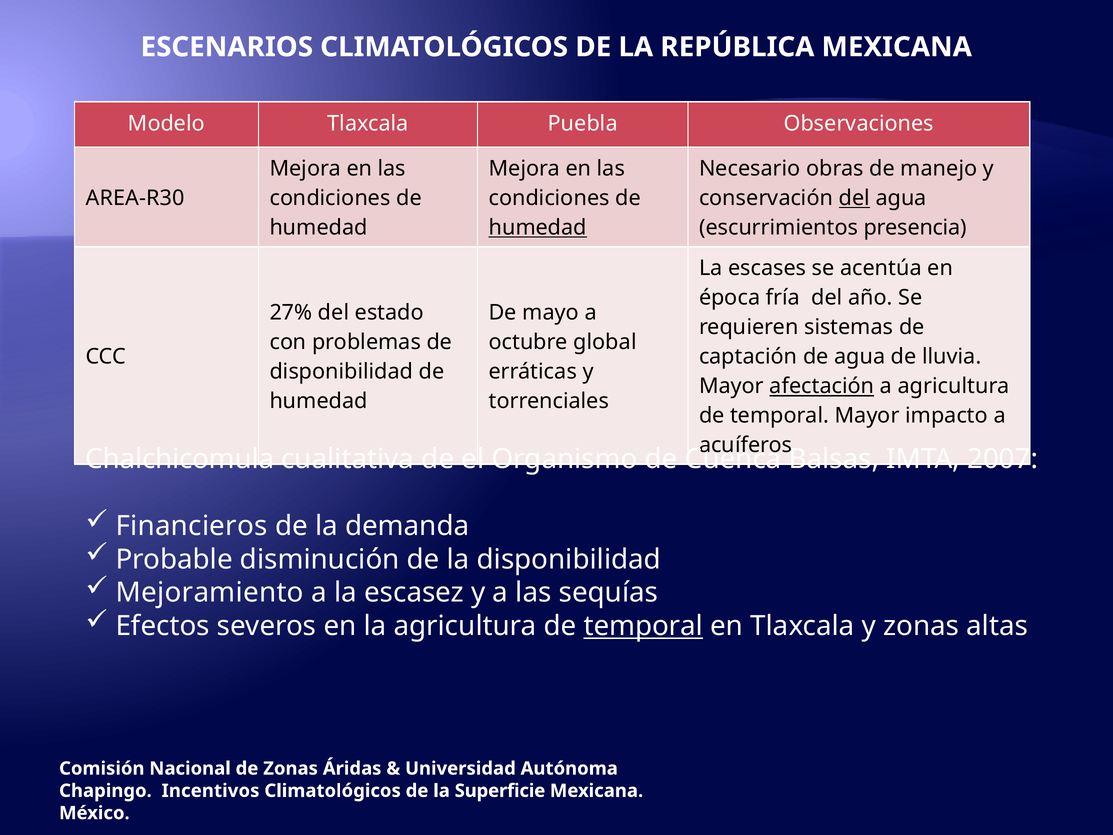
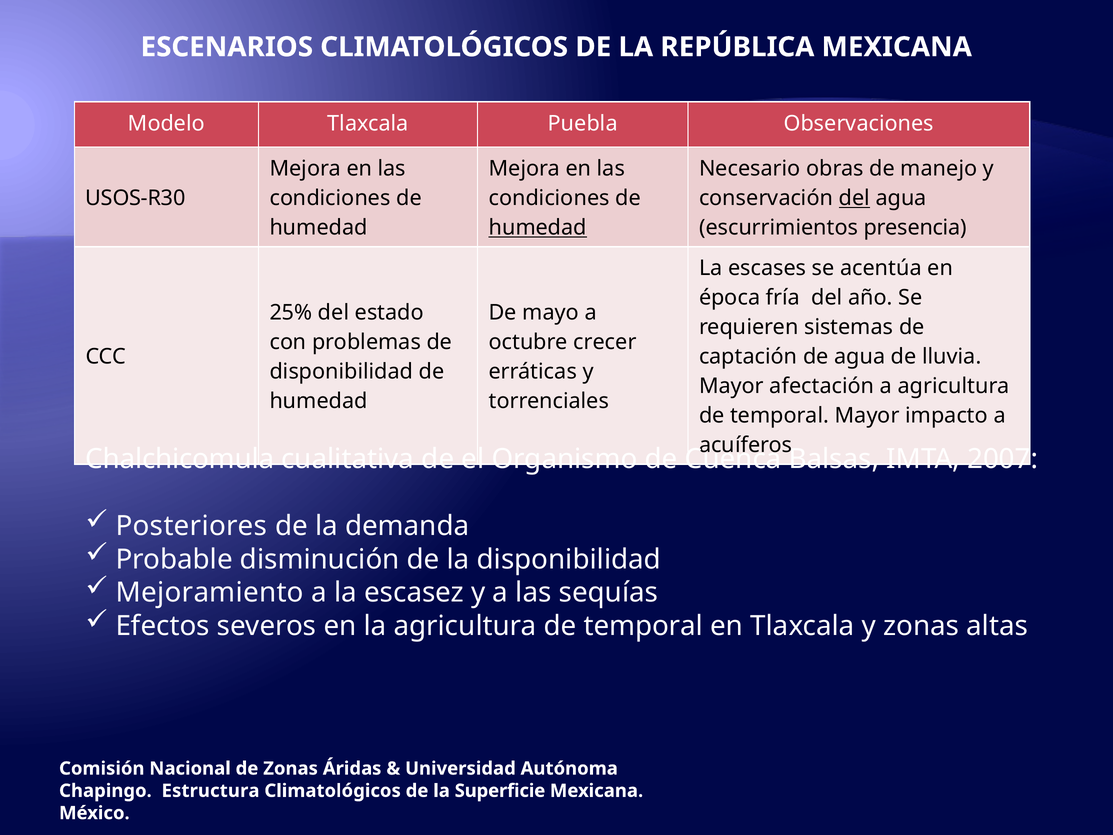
AREA-R30: AREA-R30 -> USOS-R30 (135, 198)
27%: 27% -> 25% (291, 312)
global: global -> crecer (605, 342)
afectación underline: present -> none (822, 386)
Financieros: Financieros -> Posteriores (192, 526)
temporal underline: present -> none (643, 626)
Incentivos: Incentivos -> Estructura (211, 791)
